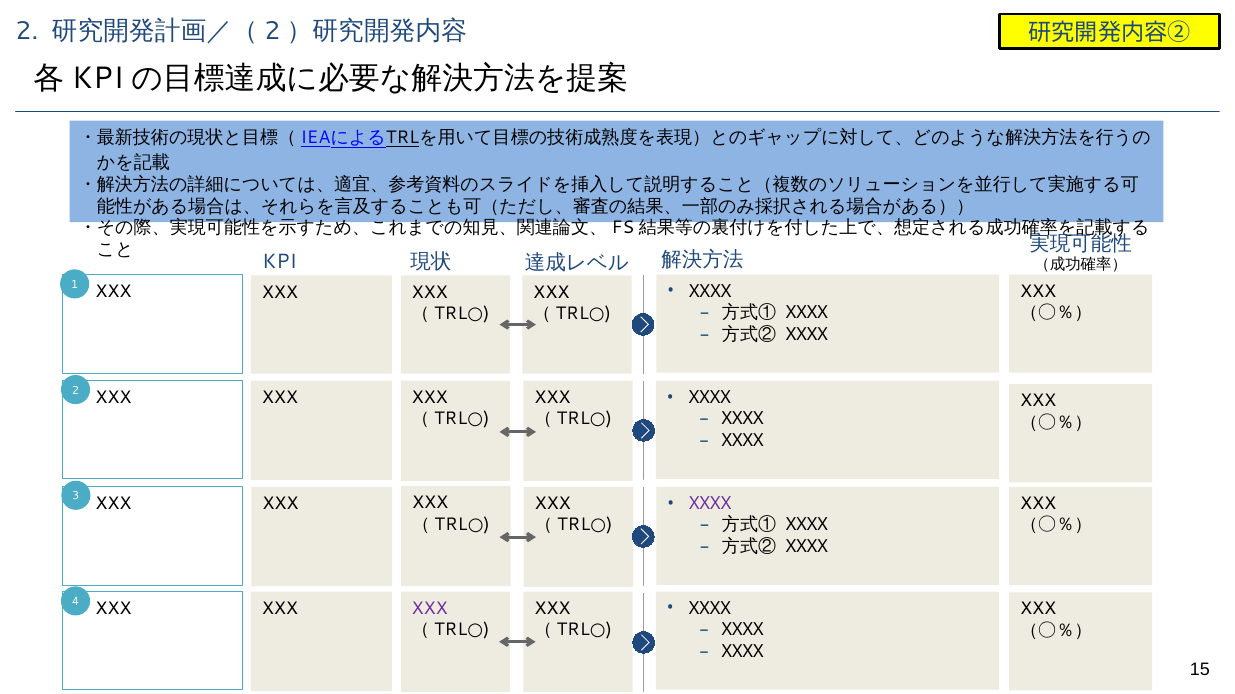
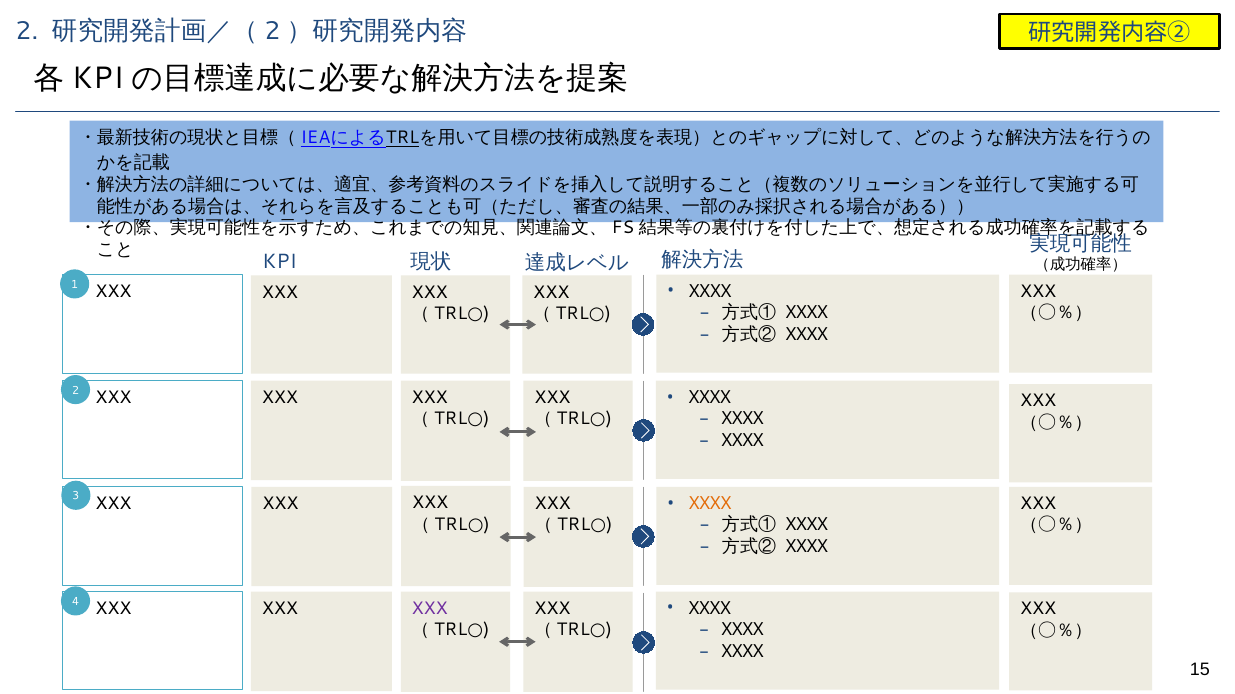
XXXX colour: purple -> orange (710, 504)
